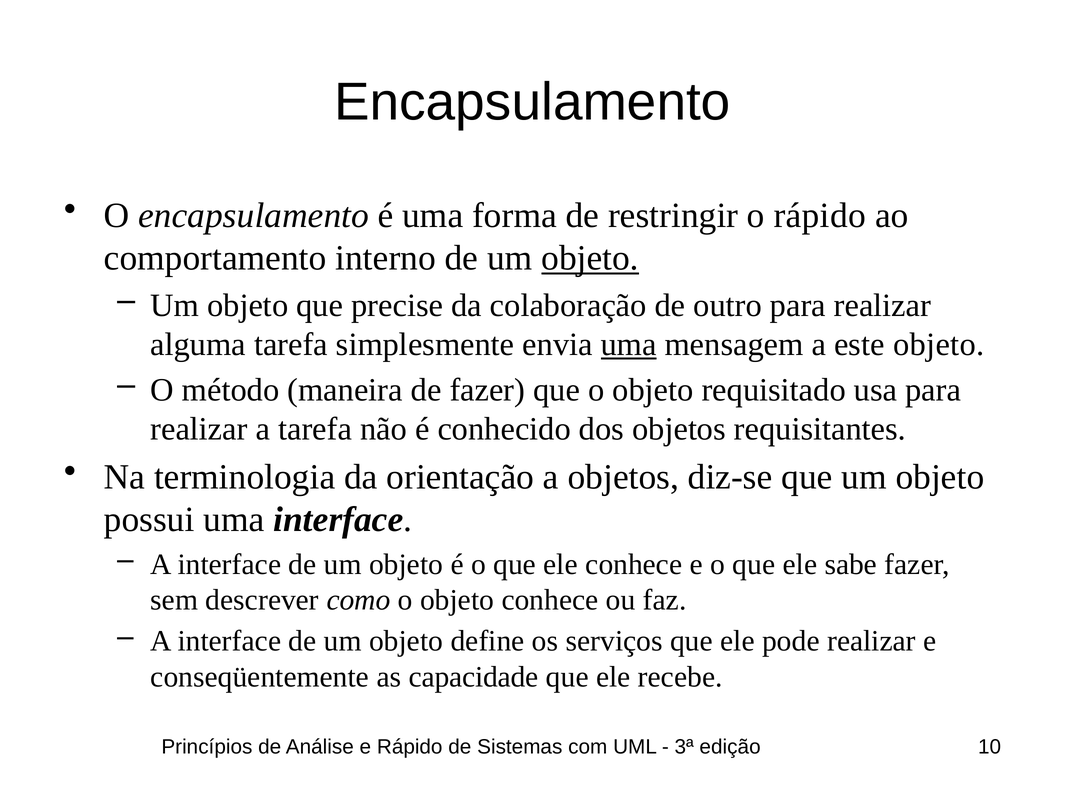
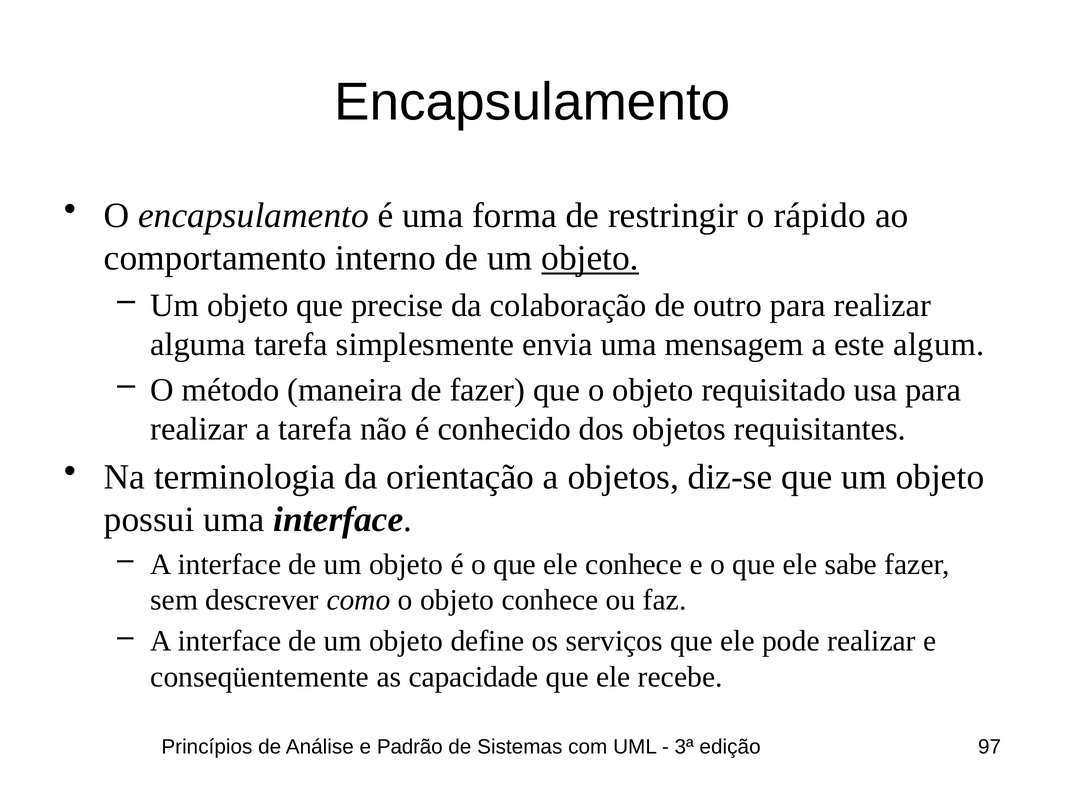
uma underline: present -> none (629, 344)
este objeto: objeto -> algum (939, 344)
e Rápido: Rápido -> Padrão (410, 747)
10: 10 -> 97 (990, 747)
